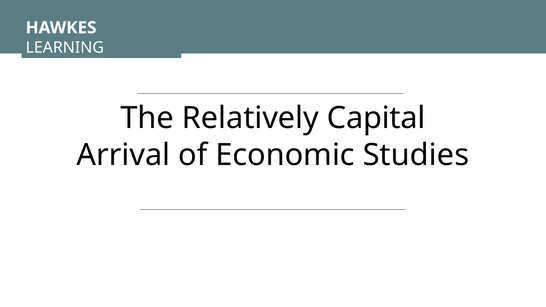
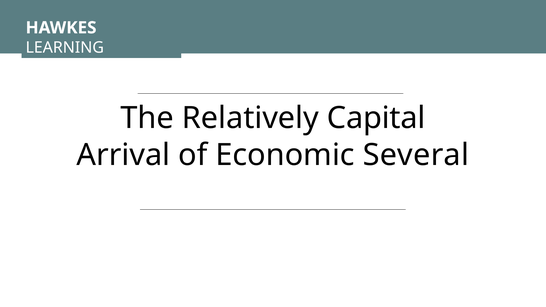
Studies: Studies -> Several (416, 155)
